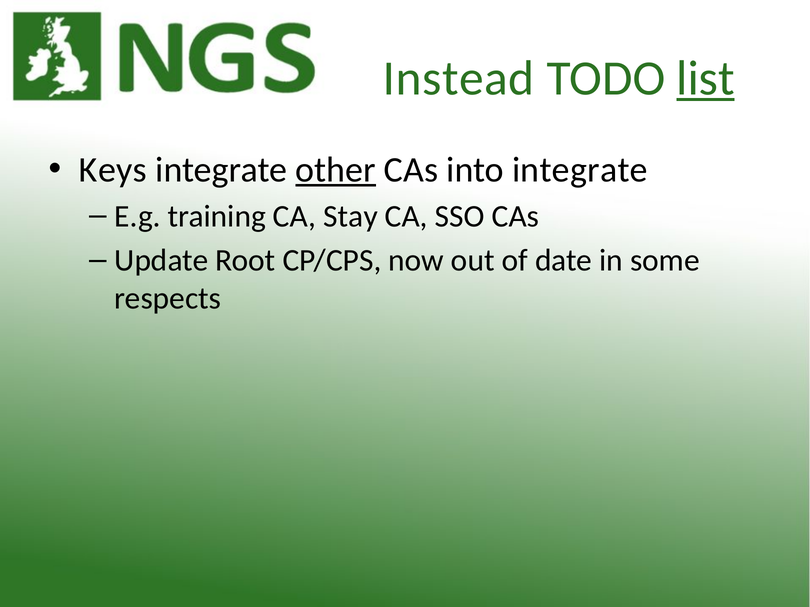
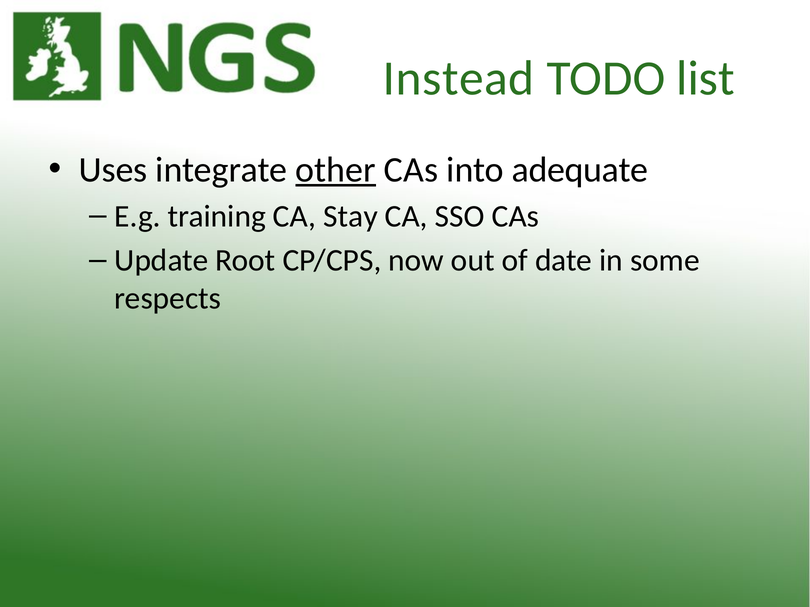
list underline: present -> none (706, 78)
Keys: Keys -> Uses (113, 170)
into integrate: integrate -> adequate (580, 170)
